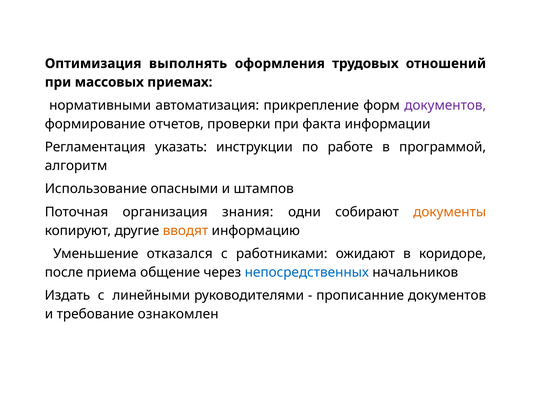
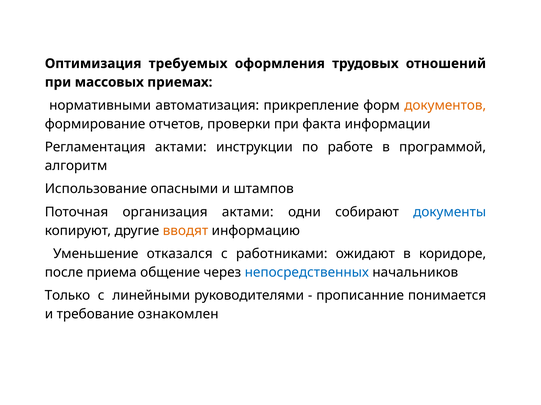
выполнять: выполнять -> требуемых (188, 64)
документов colour: purple -> orange (445, 106)
Регламентация указать: указать -> актами (181, 147)
организация знания: знания -> актами (248, 212)
документы colour: orange -> blue (450, 212)
Издать: Издать -> Только (67, 296)
прописанние документов: документов -> понимается (447, 296)
